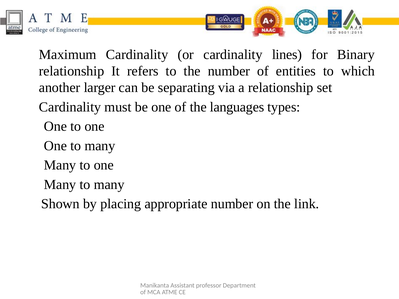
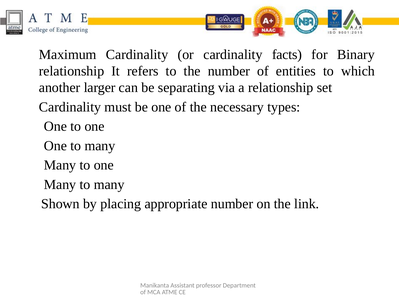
lines: lines -> facts (287, 55)
languages: languages -> necessary (237, 107)
